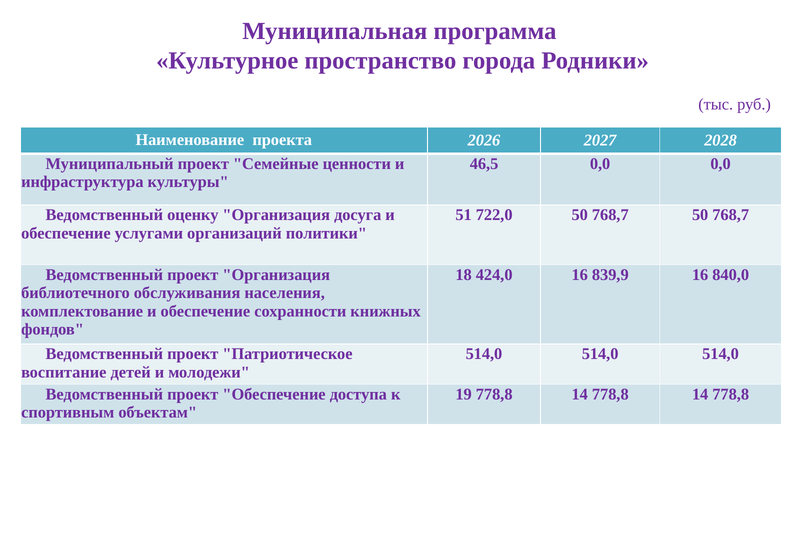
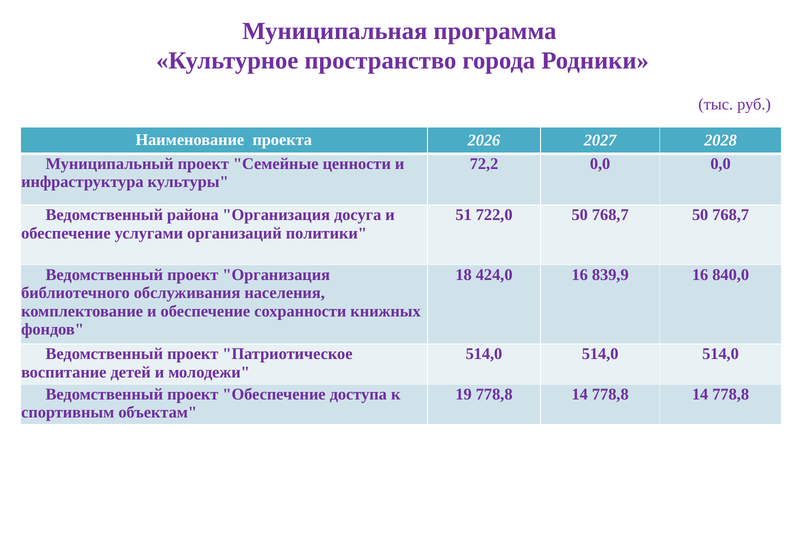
46,5: 46,5 -> 72,2 (484, 164)
оценку: оценку -> района (193, 215)
